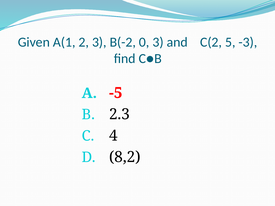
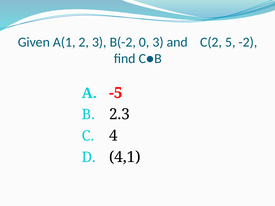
-3: -3 -> -2 (248, 42)
8,2: 8,2 -> 4,1 (125, 157)
